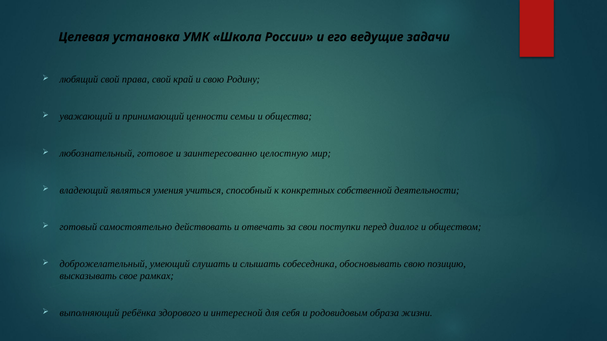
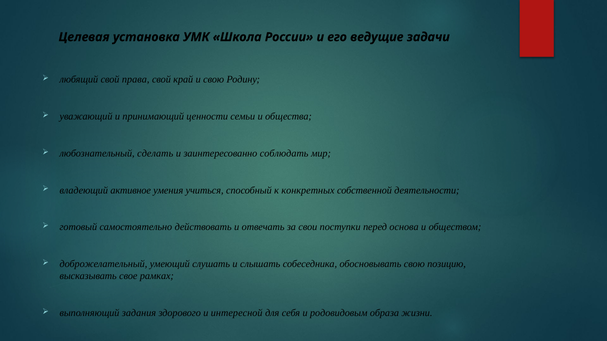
готовое: готовое -> сделать (155, 154)
целостную: целостную -> соблюдать (284, 154)
являться: являться -> активное (131, 191)
диалог: диалог -> основа (404, 227)
ребёнка: ребёнка -> задания (139, 313)
